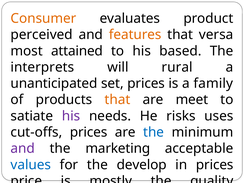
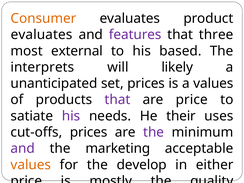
perceived: perceived -> evaluates (42, 35)
features colour: orange -> purple (135, 35)
versa: versa -> three (216, 35)
attained: attained -> external (77, 51)
rural: rural -> likely (177, 67)
a family: family -> values (213, 83)
that colour: orange -> purple (117, 100)
are meet: meet -> price (192, 100)
risks: risks -> their (181, 116)
the colour: blue -> purple (154, 132)
values colour: blue -> orange (31, 165)
in prices: prices -> either (215, 165)
